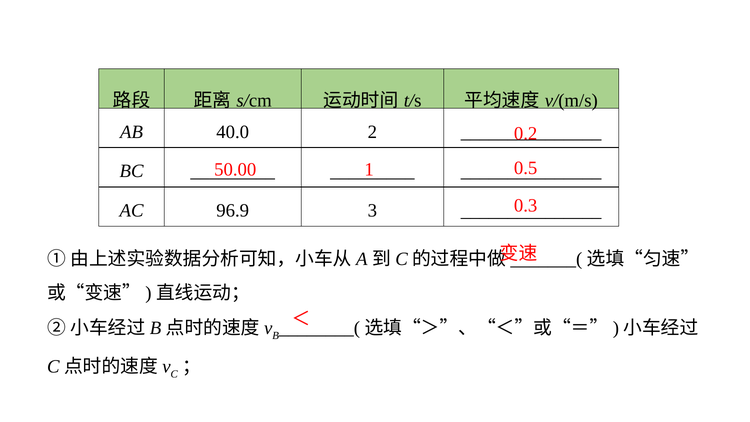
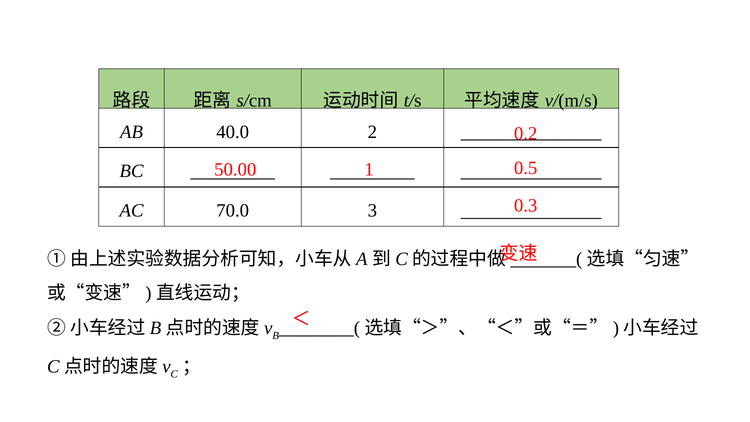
96.9: 96.9 -> 70.0 (233, 211)
